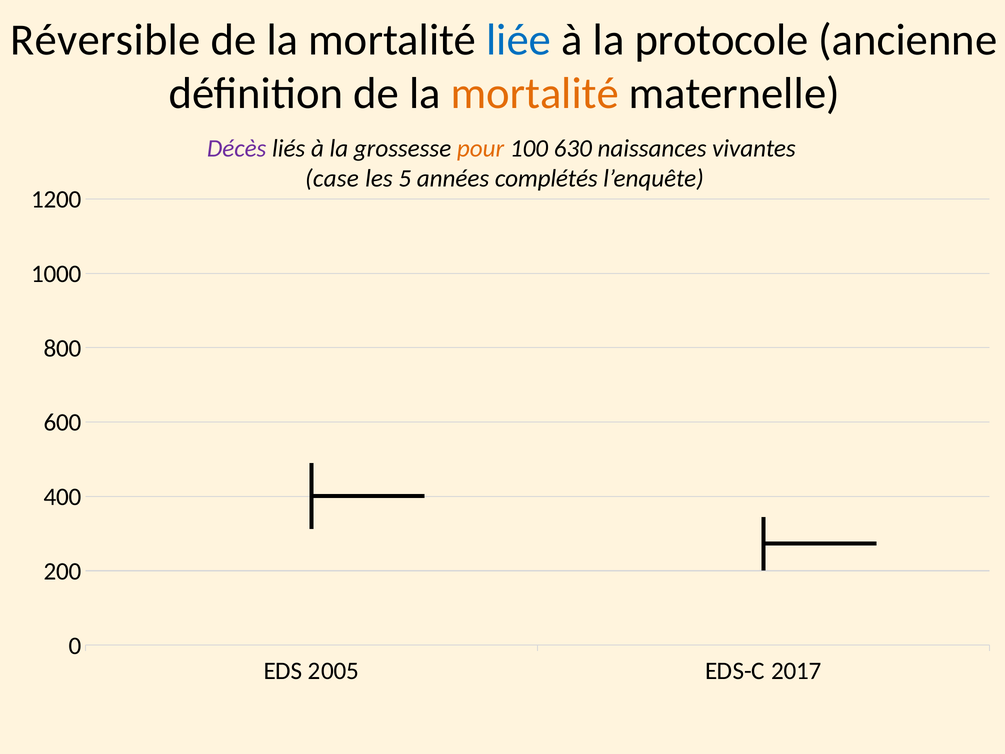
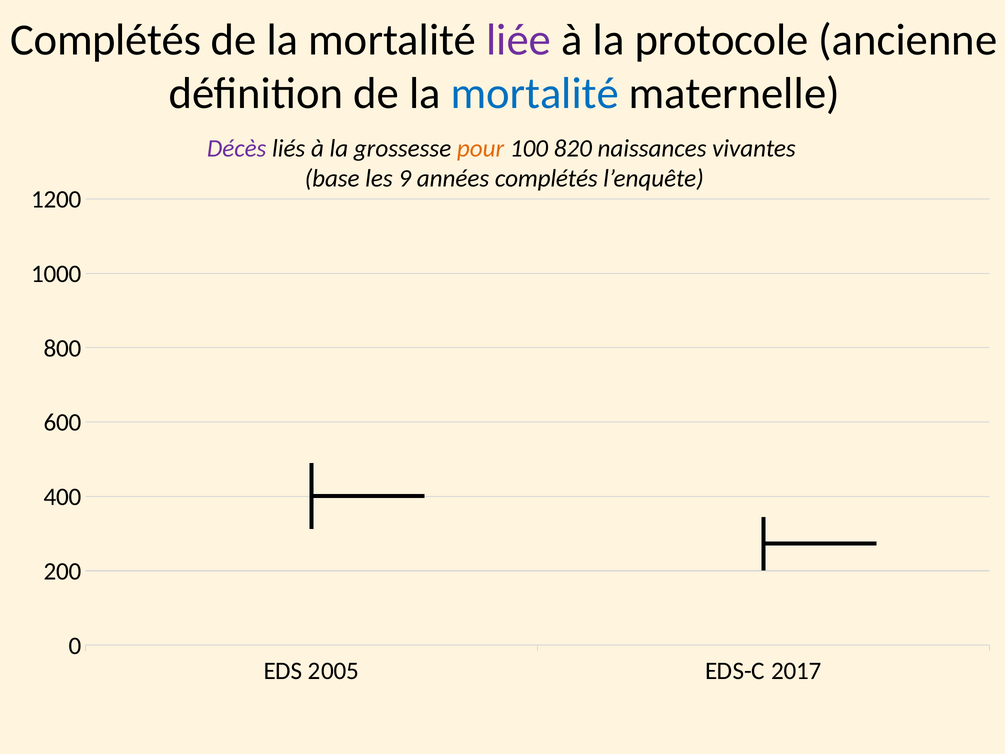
Réversible: Réversible -> Complétés (106, 40)
liée colour: blue -> purple (519, 40)
mortalité colour: orange -> blue (535, 94)
630: 630 -> 820 (573, 148)
case: case -> base (332, 178)
5: 5 -> 9 (405, 178)
